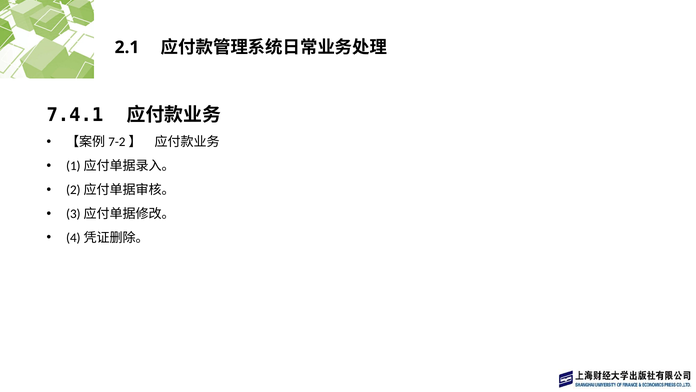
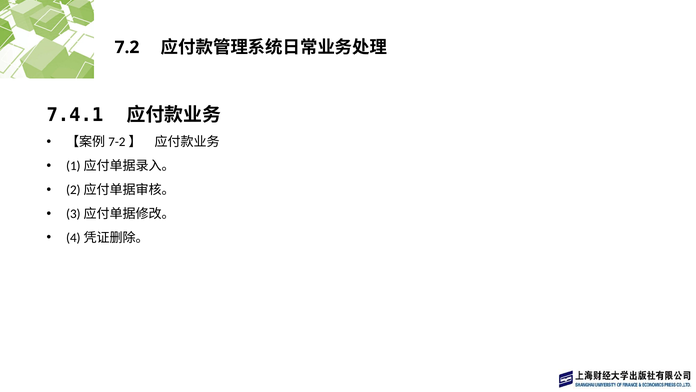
2.1: 2.1 -> 7.2 (127, 47)
